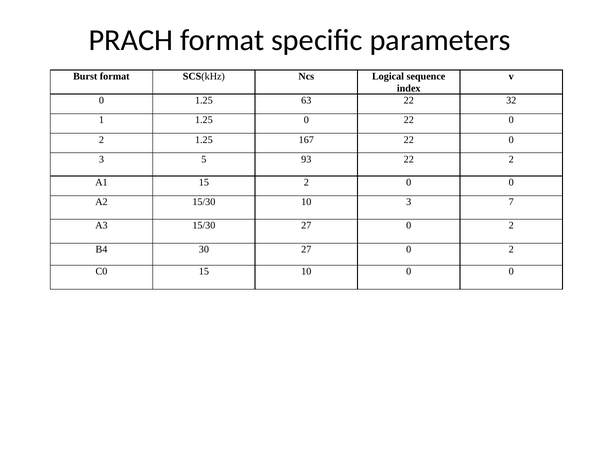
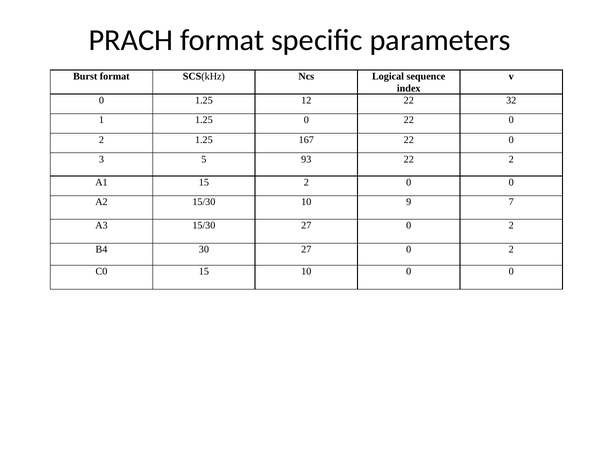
63: 63 -> 12 (306, 100)
10 3: 3 -> 9 (409, 202)
